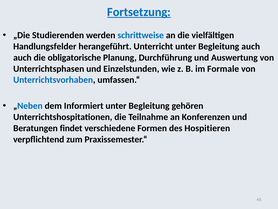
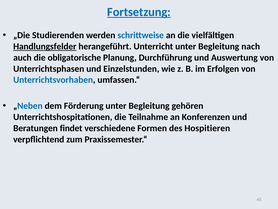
Handlungsfelder underline: none -> present (45, 46)
Begleitung auch: auch -> nach (251, 46)
Formale: Formale -> Erfolgen (223, 69)
Informiert: Informiert -> Förderung (84, 106)
